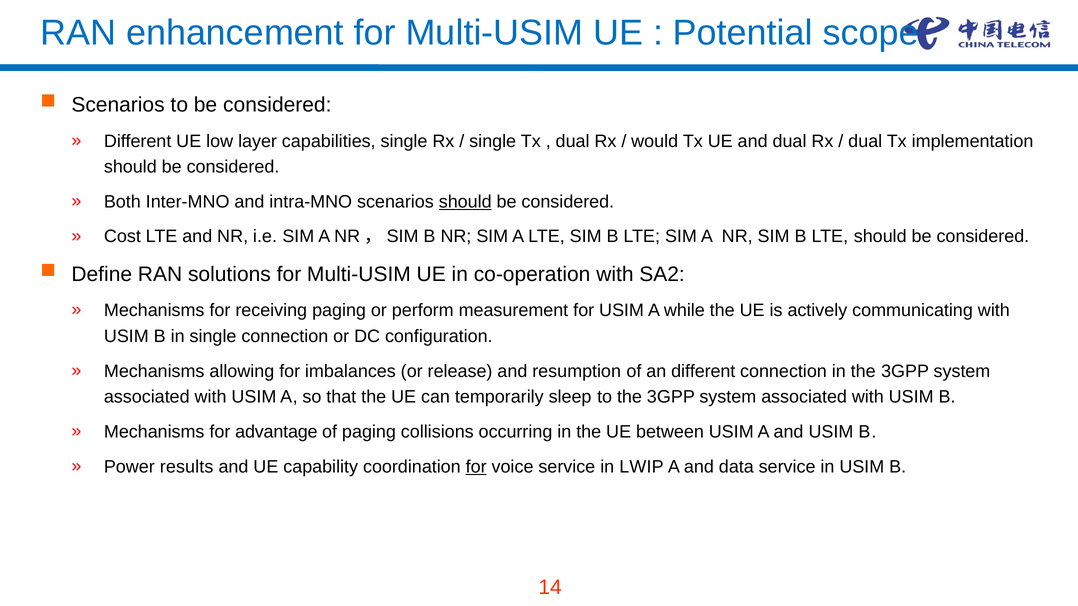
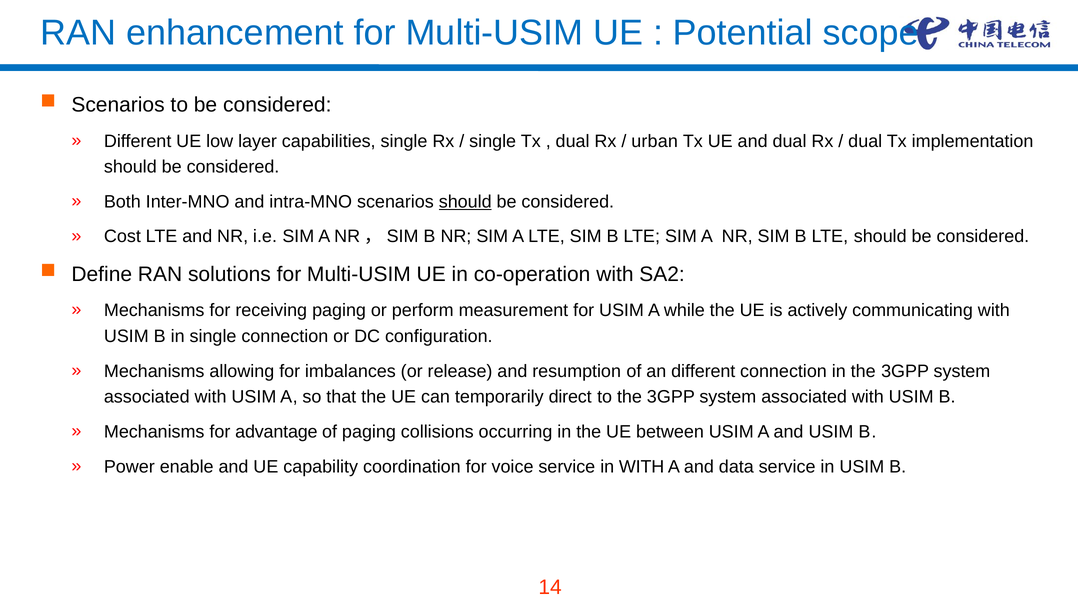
would: would -> urban (655, 141)
sleep: sleep -> direct (570, 397)
results: results -> enable (187, 467)
for underline: present -> none (476, 467)
in LWIP: LWIP -> WITH (642, 467)
